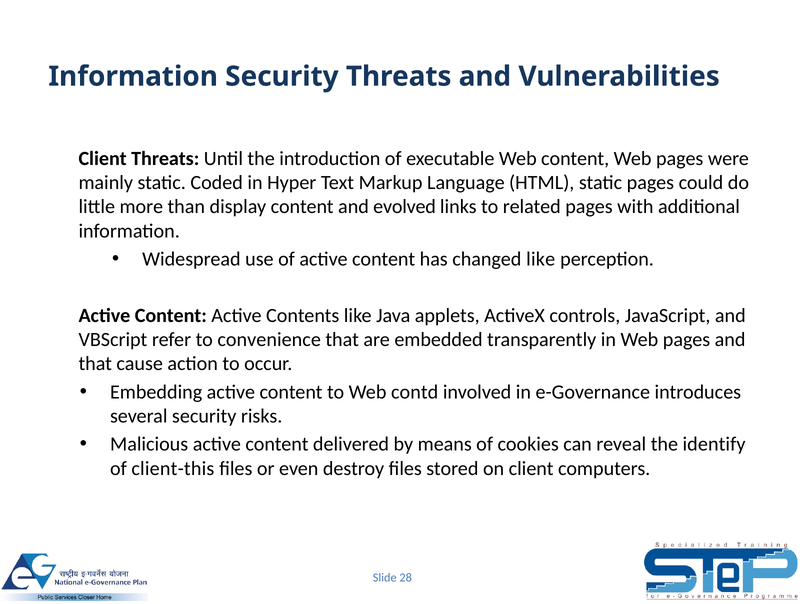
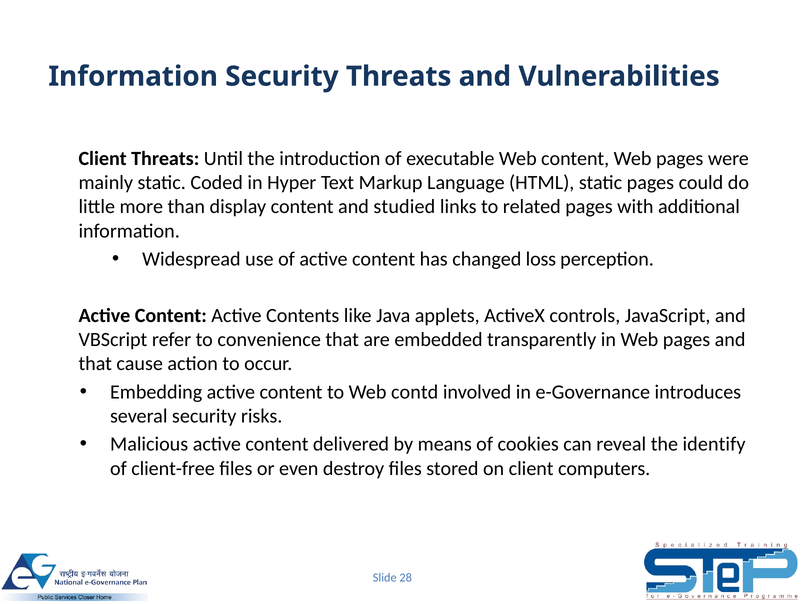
evolved: evolved -> studied (404, 207)
changed like: like -> loss (541, 259)
client-this: client-this -> client-free (173, 468)
